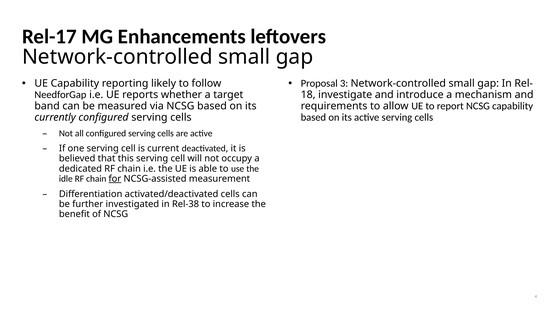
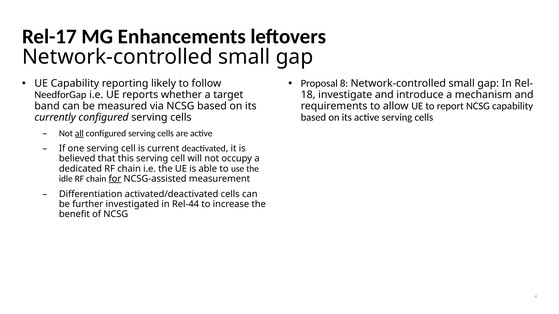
3: 3 -> 8 (344, 84)
all underline: none -> present (79, 133)
Rel-38: Rel-38 -> Rel-44 (186, 204)
